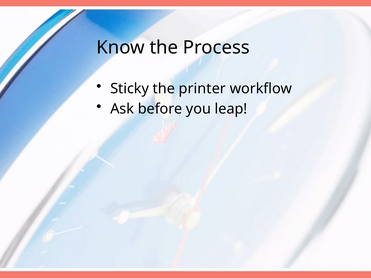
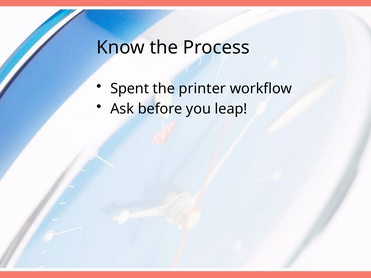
Sticky: Sticky -> Spent (130, 89)
